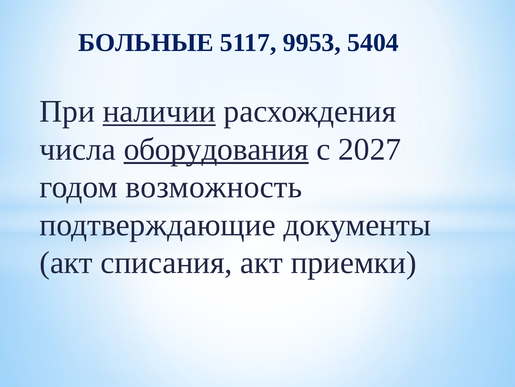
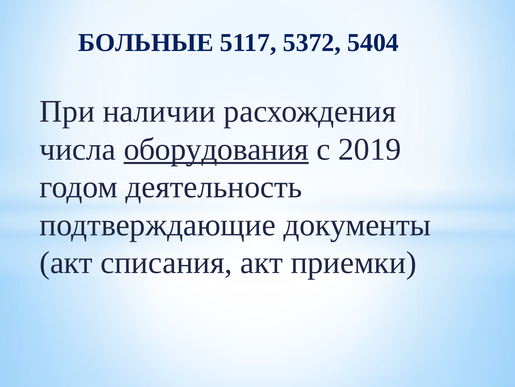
9953: 9953 -> 5372 (312, 43)
наличии underline: present -> none (159, 111)
2027: 2027 -> 2019 (370, 149)
возможность: возможность -> деятельность (214, 187)
